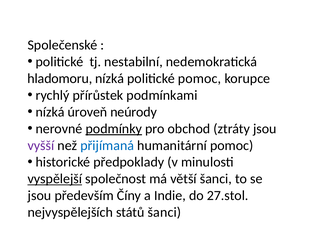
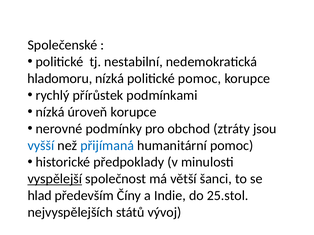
úroveň neúrody: neúrody -> korupce (134, 112)
podmínky underline: present -> none (114, 129)
vyšší colour: purple -> blue (41, 146)
jsou: jsou -> hlad (40, 196)
27.stol: 27.stol -> 25.stol (228, 196)
států šanci: šanci -> vývoj (164, 213)
